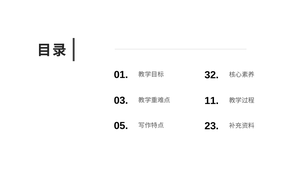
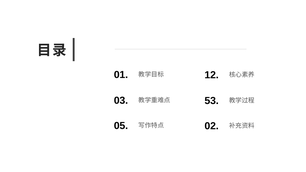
32: 32 -> 12 (212, 75)
11: 11 -> 53 (212, 101)
23: 23 -> 02 (212, 126)
